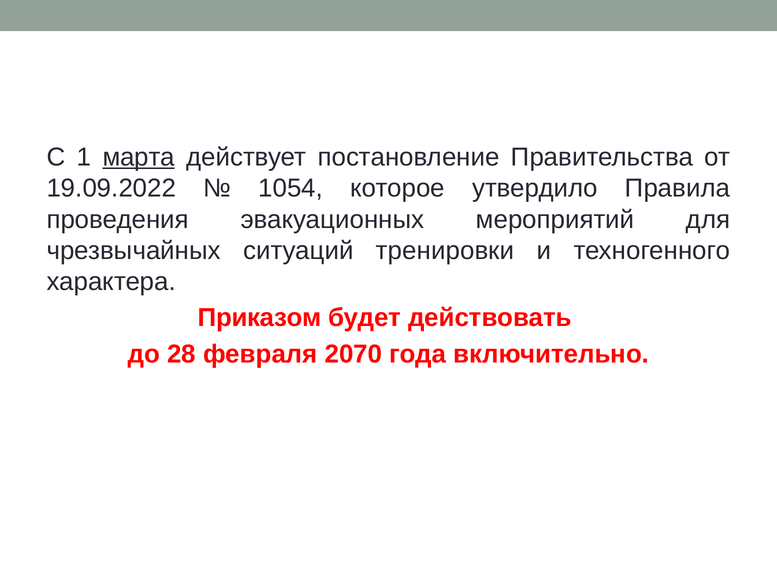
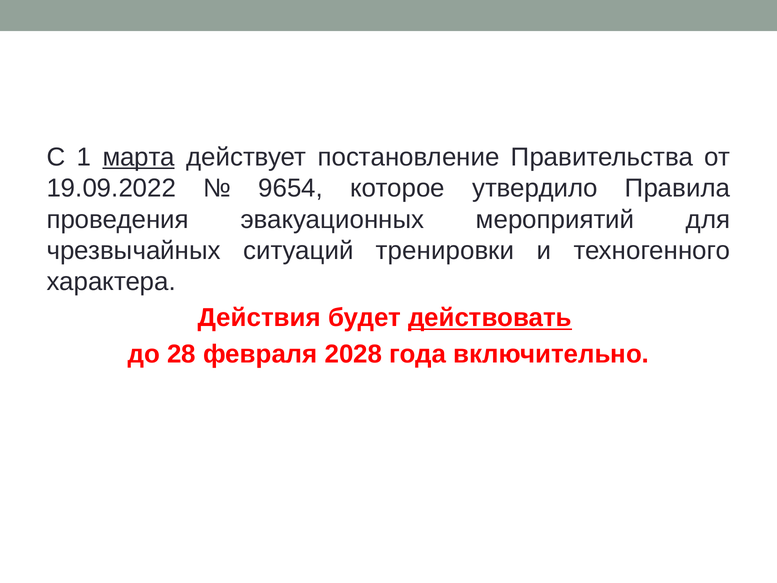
1054: 1054 -> 9654 (291, 188)
Приказом: Приказом -> Действия (259, 318)
действовать underline: none -> present (490, 318)
2070: 2070 -> 2028 (353, 354)
